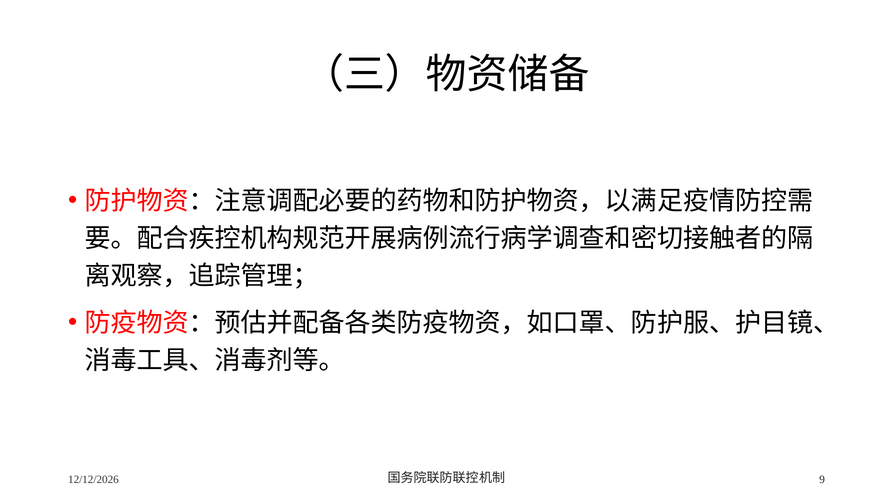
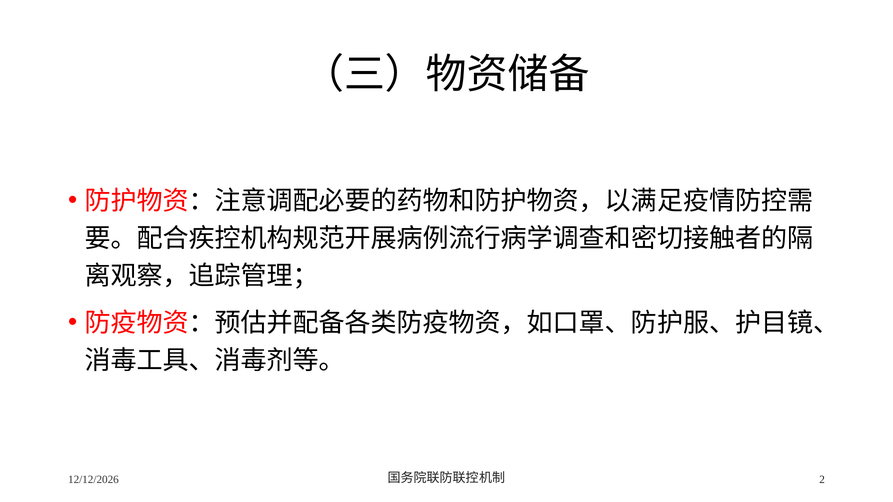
9: 9 -> 2 (822, 480)
